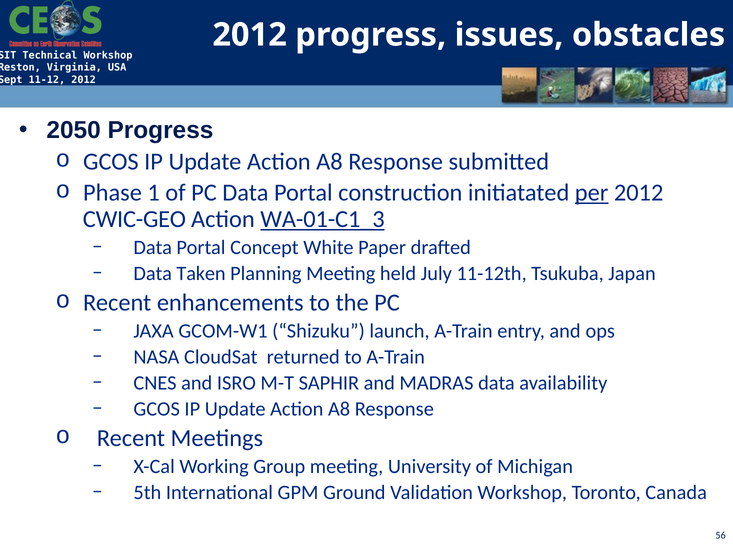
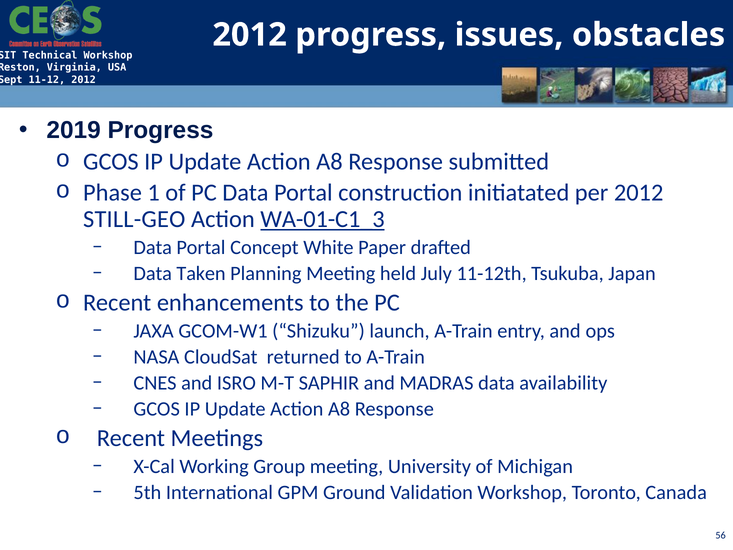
2050: 2050 -> 2019 (74, 130)
per underline: present -> none (592, 193)
CWIC-GEO: CWIC-GEO -> STILL-GEO (134, 219)
